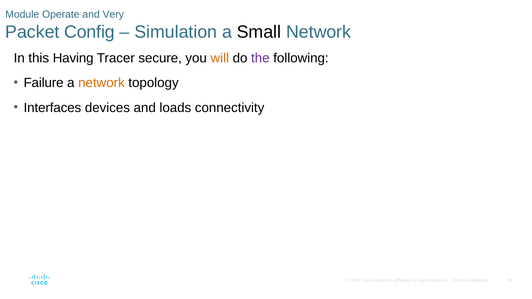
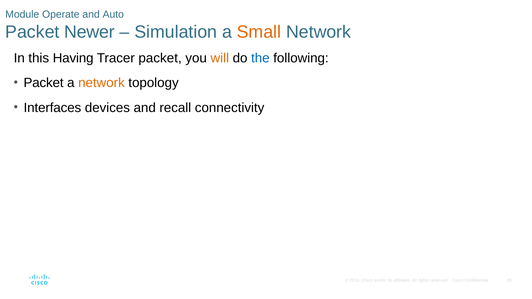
Very: Very -> Auto (113, 15)
Config: Config -> Newer (89, 32)
Small colour: black -> orange (259, 32)
Tracer secure: secure -> packet (160, 58)
the colour: purple -> blue (260, 58)
Failure: Failure -> Packet (44, 83)
loads: loads -> recall (175, 108)
